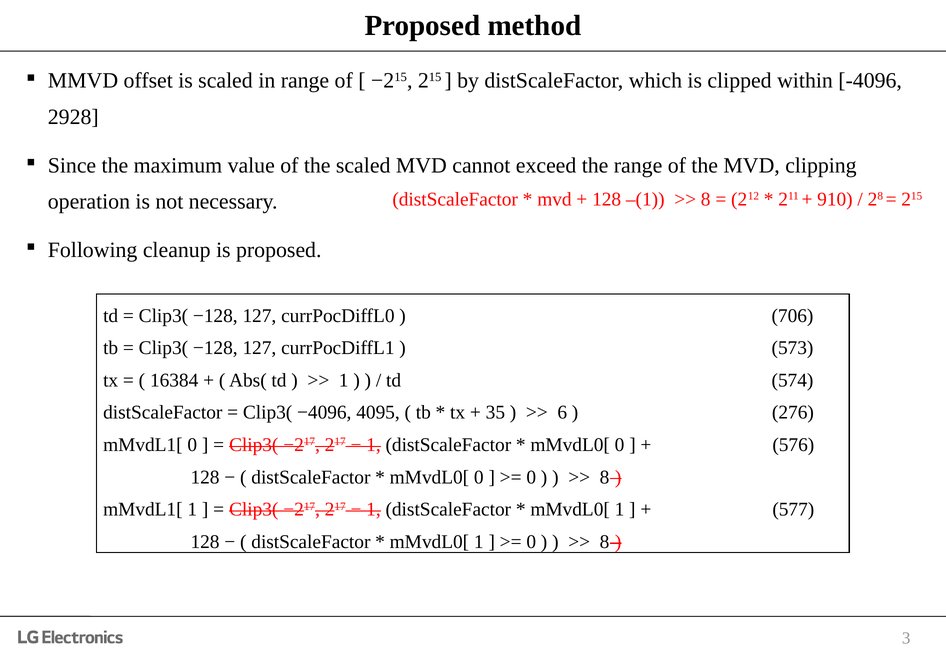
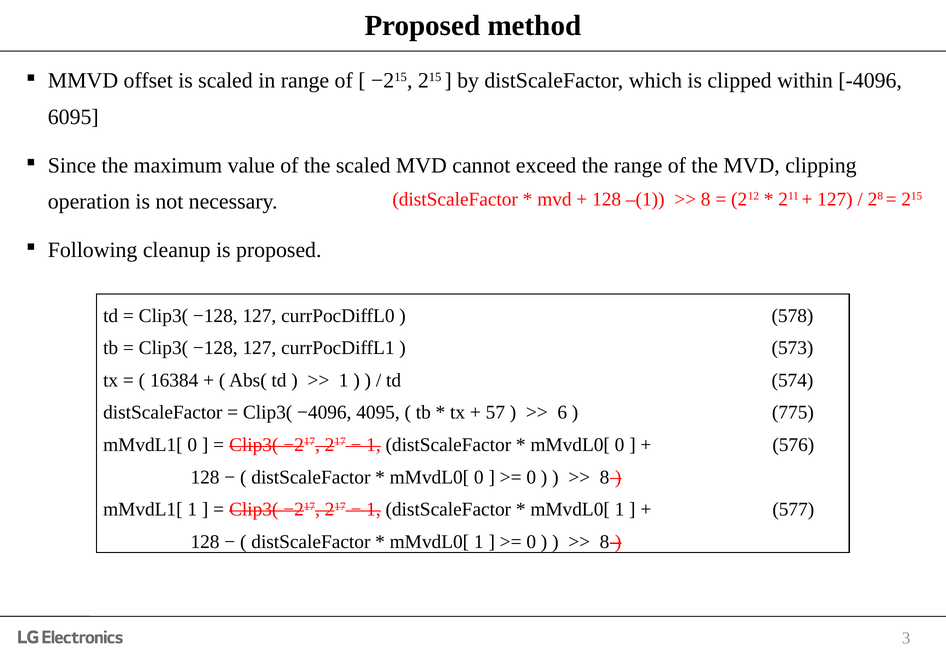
2928: 2928 -> 6095 (73, 117)
910: 910 -> 127 (835, 199)
706: 706 -> 578 (792, 316)
35: 35 -> 57 (495, 413)
276: 276 -> 775 (793, 413)
